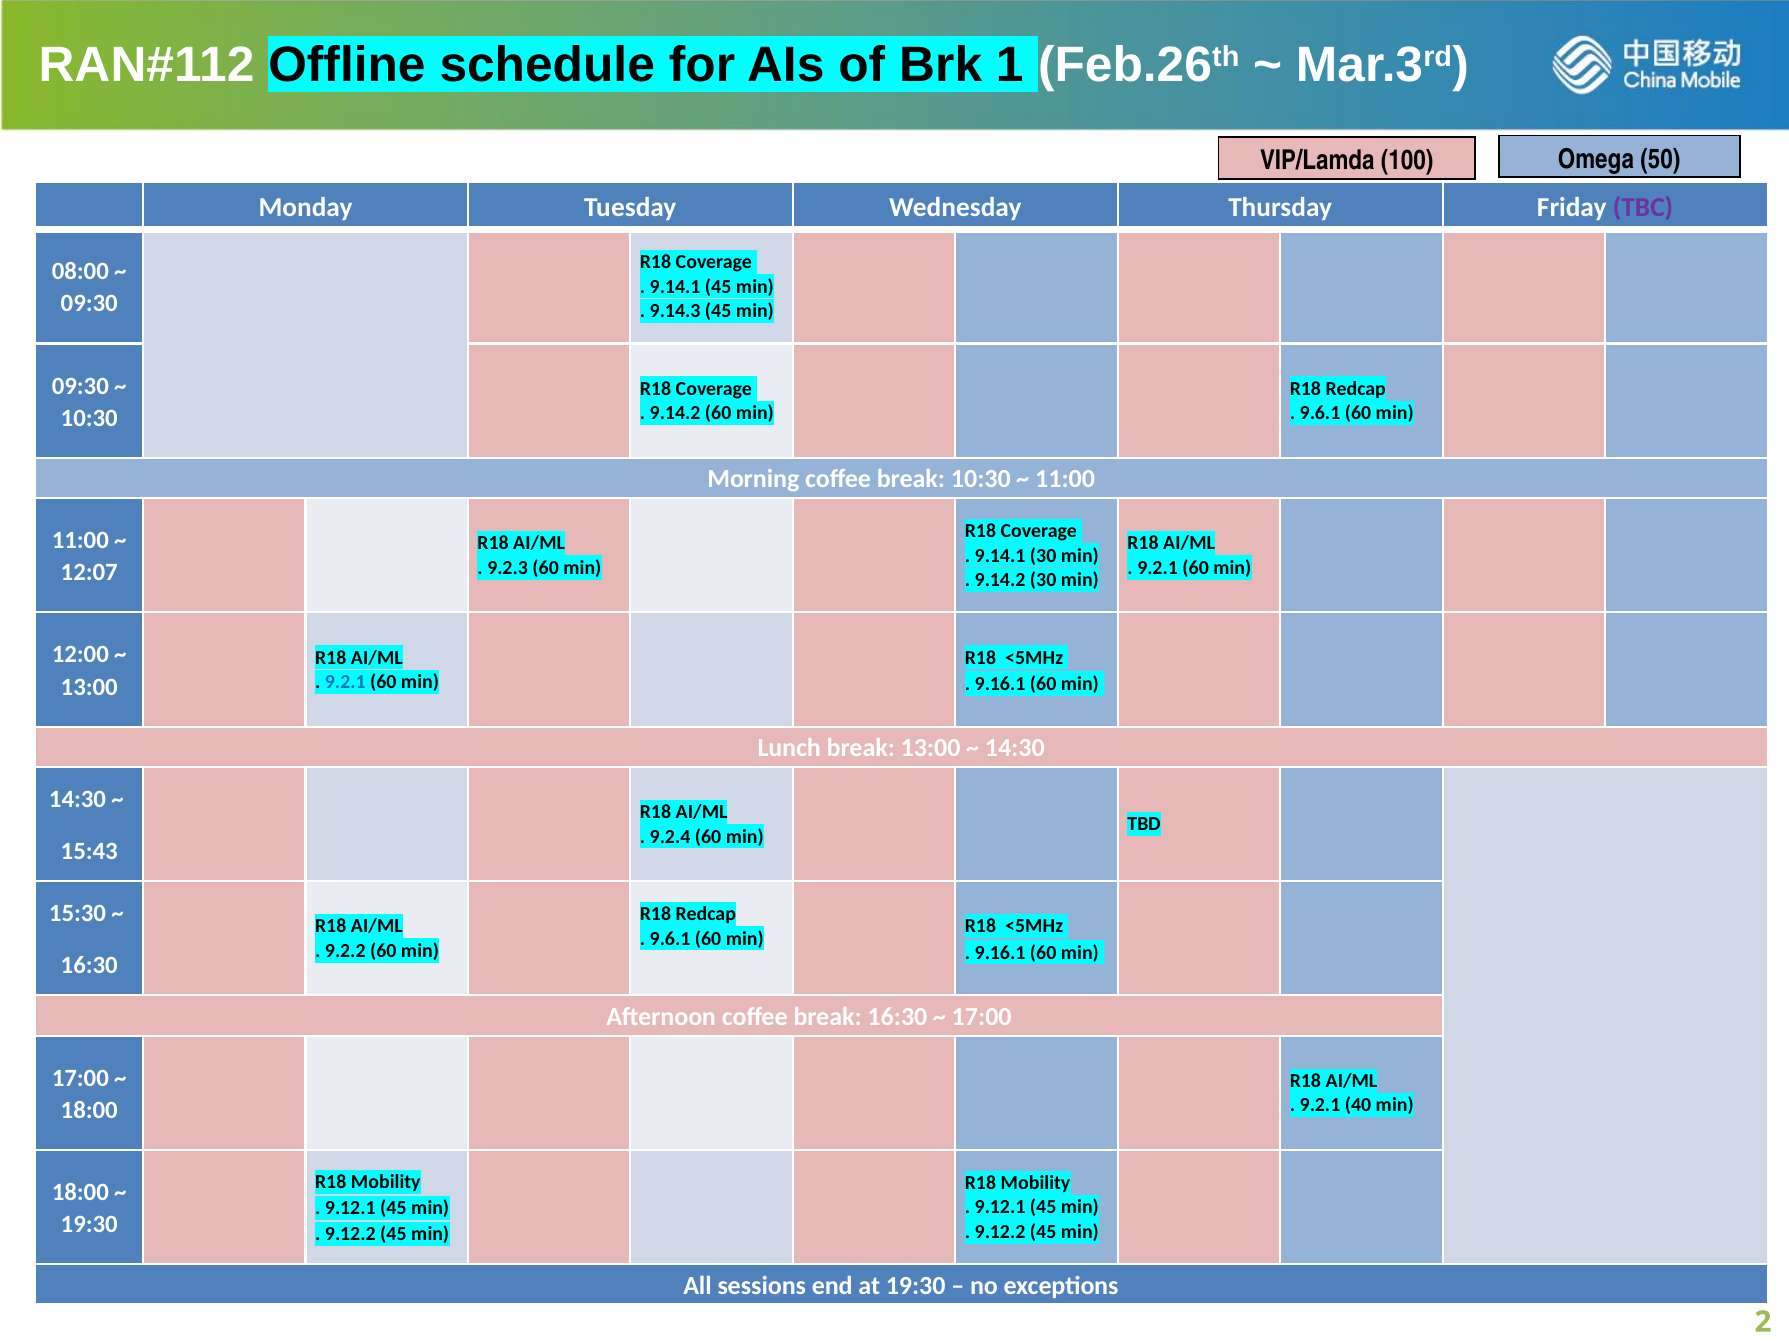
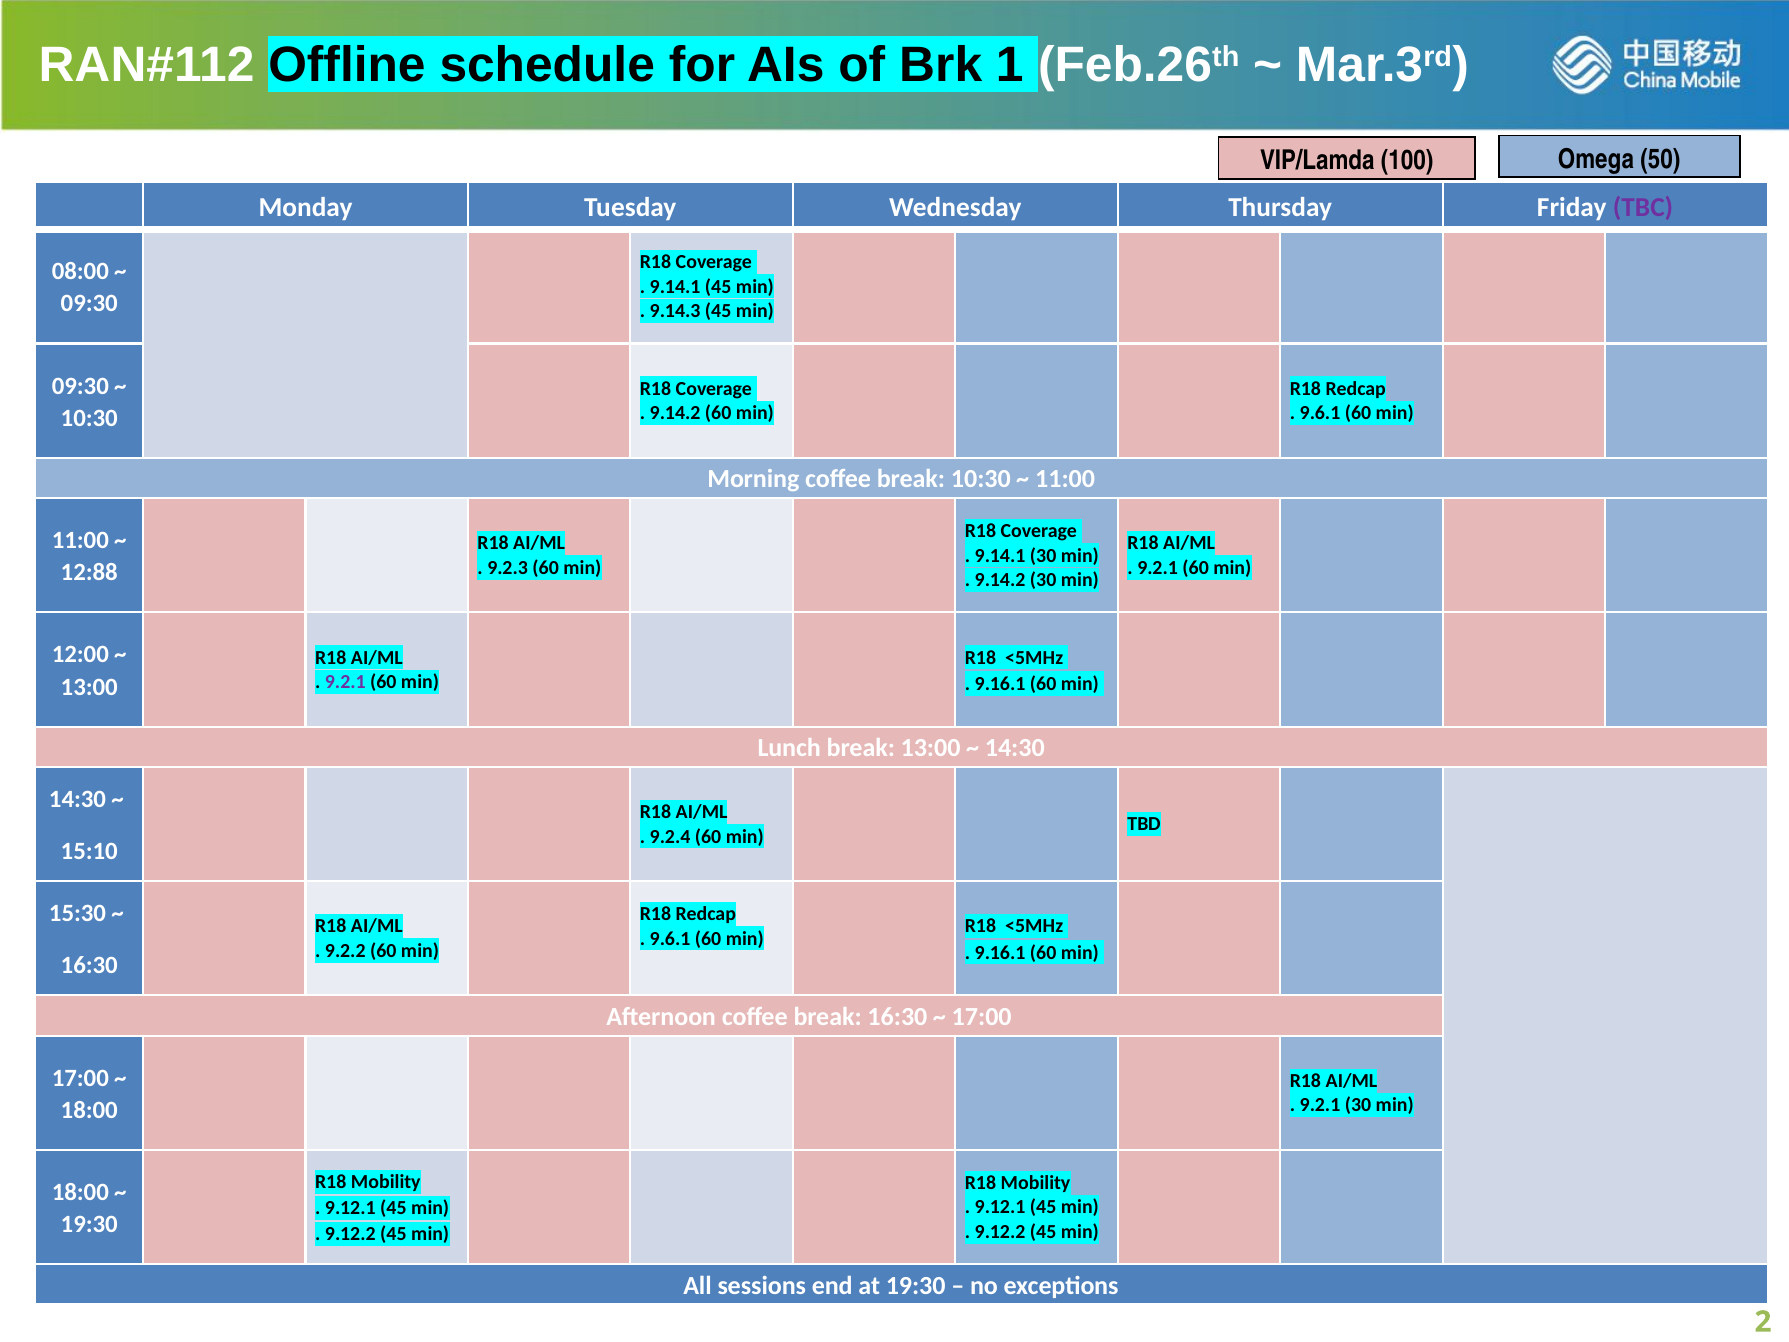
12:07: 12:07 -> 12:88 (89, 572)
9.2.1 colour: blue -> purple (345, 682)
15:43: 15:43 -> 15:10 (89, 851)
9.2.1 40: 40 -> 30 (1358, 1105)
